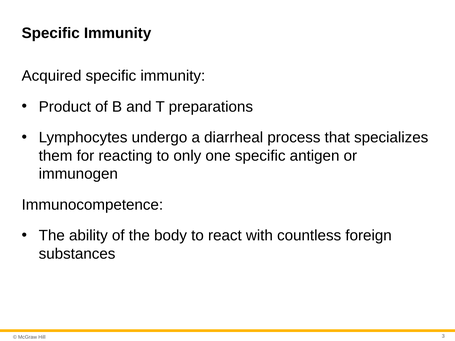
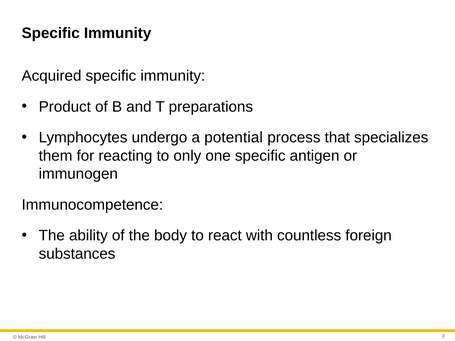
diarrheal: diarrheal -> potential (234, 138)
